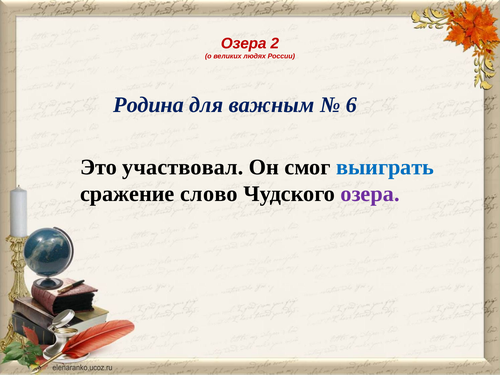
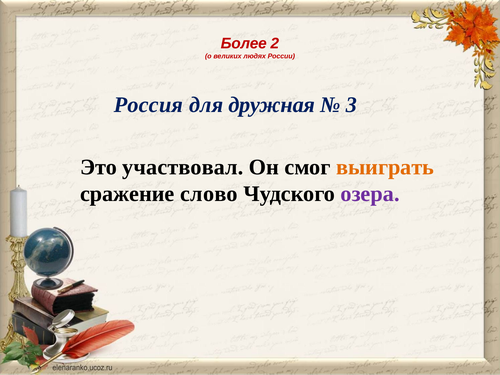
Озера: Озера -> Более (244, 44)
Родина: Родина -> Россия (148, 105)
важным: важным -> дружная (272, 105)
6: 6 -> 3 (351, 105)
выиграть colour: blue -> orange (385, 167)
